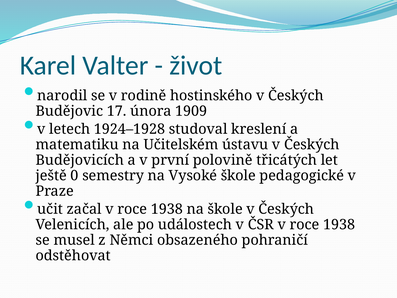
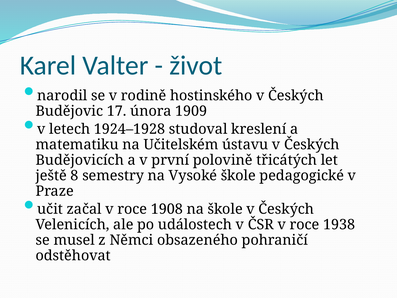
0: 0 -> 8 (75, 176)
začal v roce 1938: 1938 -> 1908 (167, 209)
